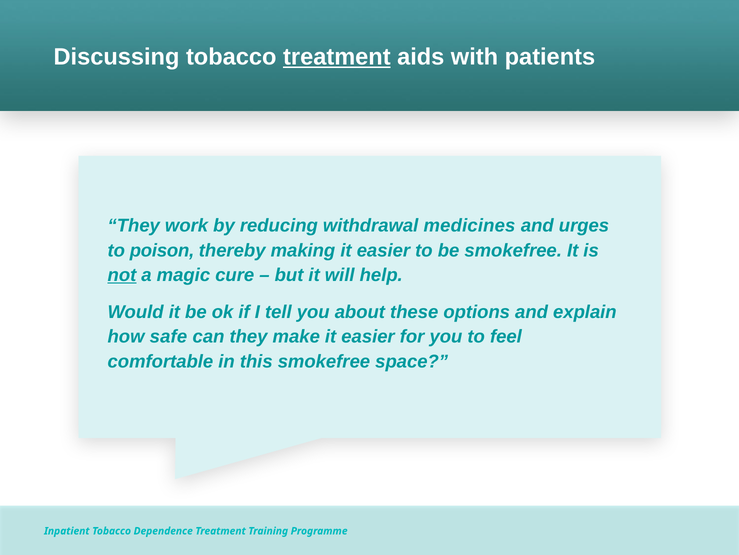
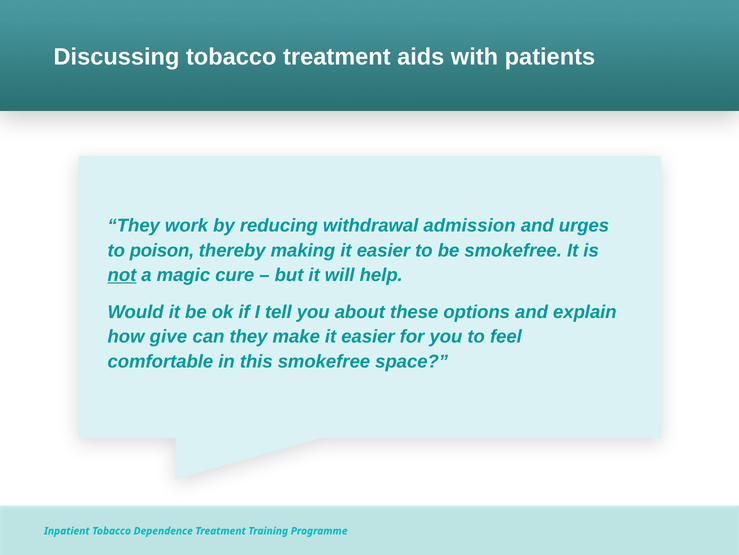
treatment underline: present -> none (337, 57)
medicines: medicines -> admission (470, 225)
safe: safe -> give (168, 336)
